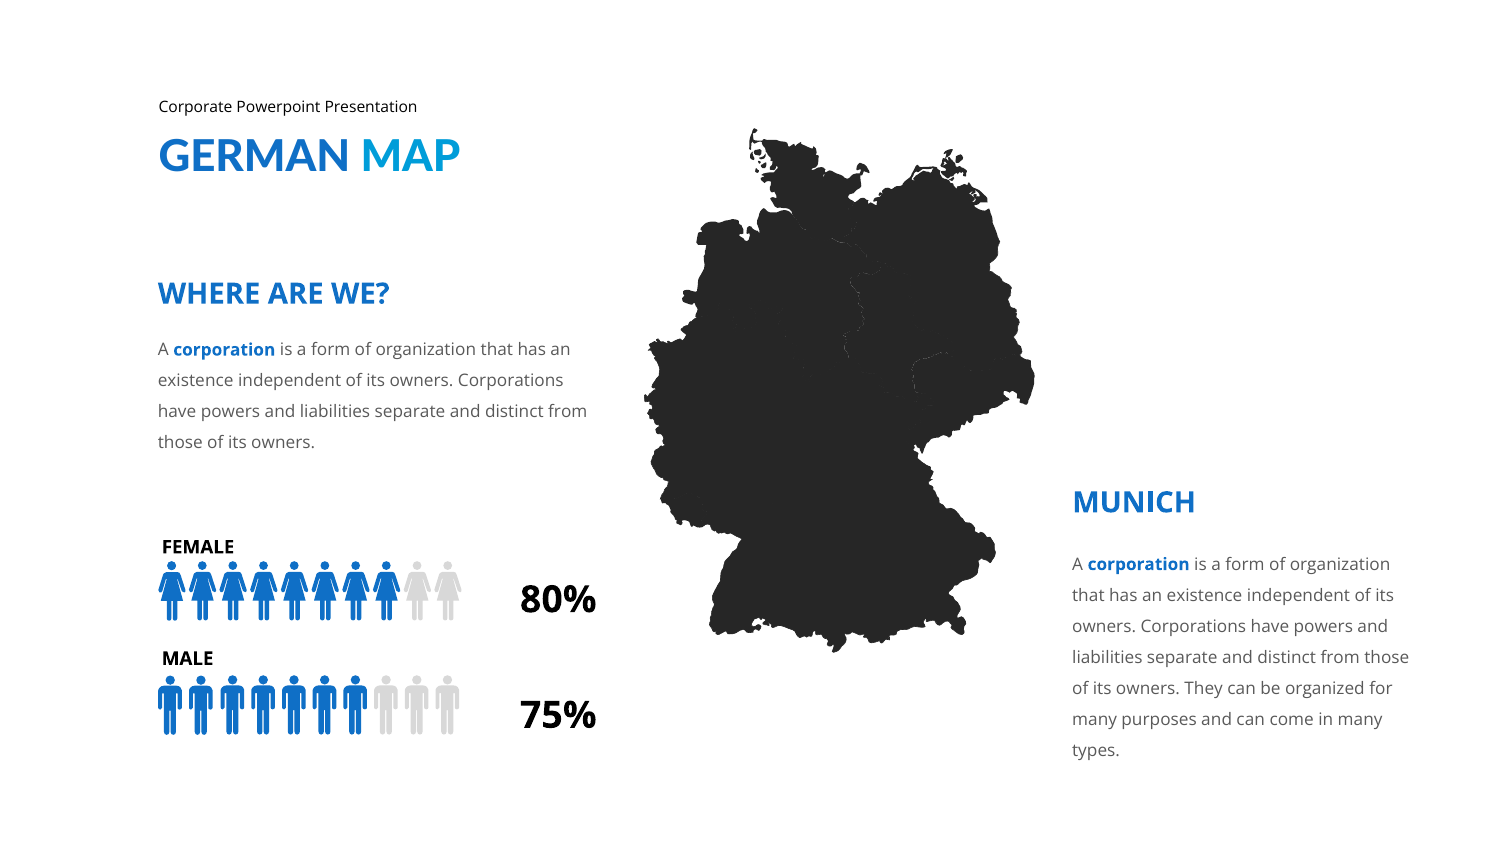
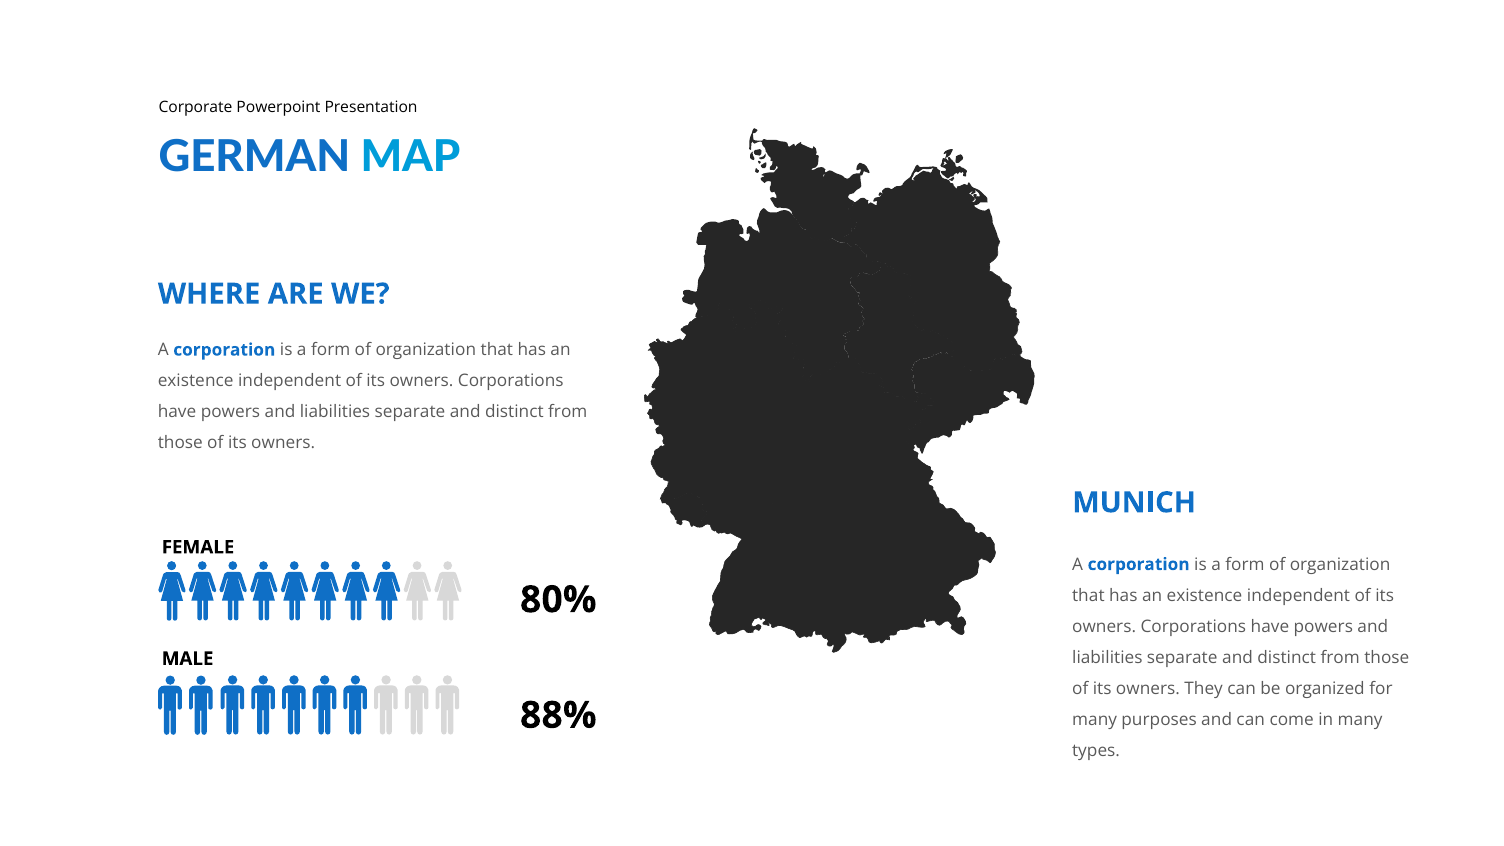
75%: 75% -> 88% (558, 715)
